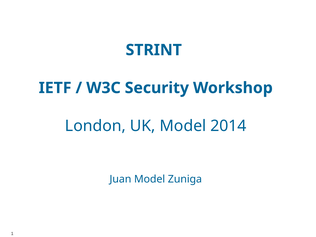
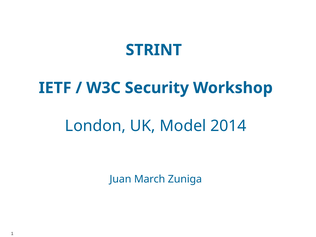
Juan Model: Model -> March (150, 179)
